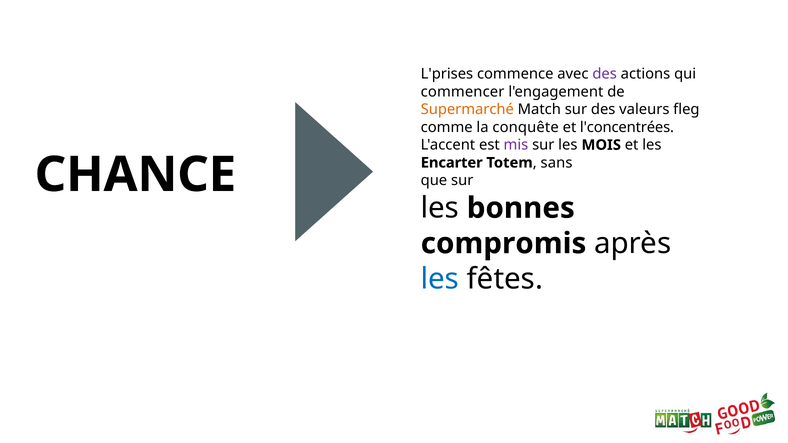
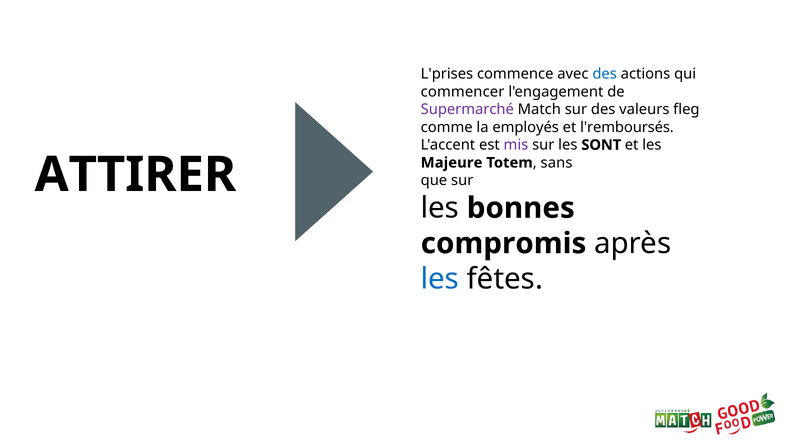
des colour: purple -> blue (605, 74)
Supermarché colour: orange -> purple (467, 110)
conquête: conquête -> employés (526, 127)
l'concentrées: l'concentrées -> l'remboursés (627, 127)
MOIS: MOIS -> SONT (601, 145)
Encarter: Encarter -> Majeure (452, 163)
CHANCE: CHANCE -> ATTIRER (135, 175)
